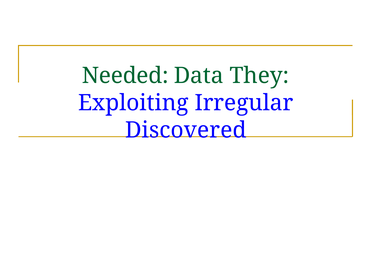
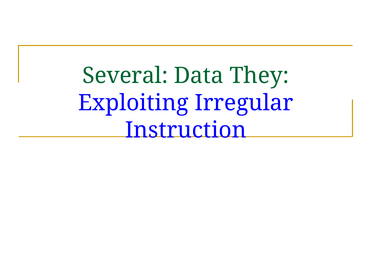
Needed: Needed -> Several (125, 76)
Discovered: Discovered -> Instruction (186, 130)
